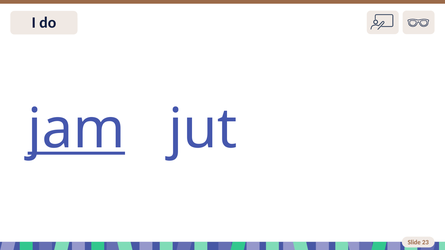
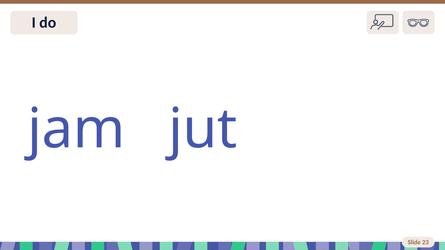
jam underline: present -> none (76, 129)
